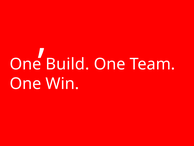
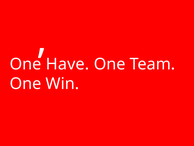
Build: Build -> Have (67, 64)
